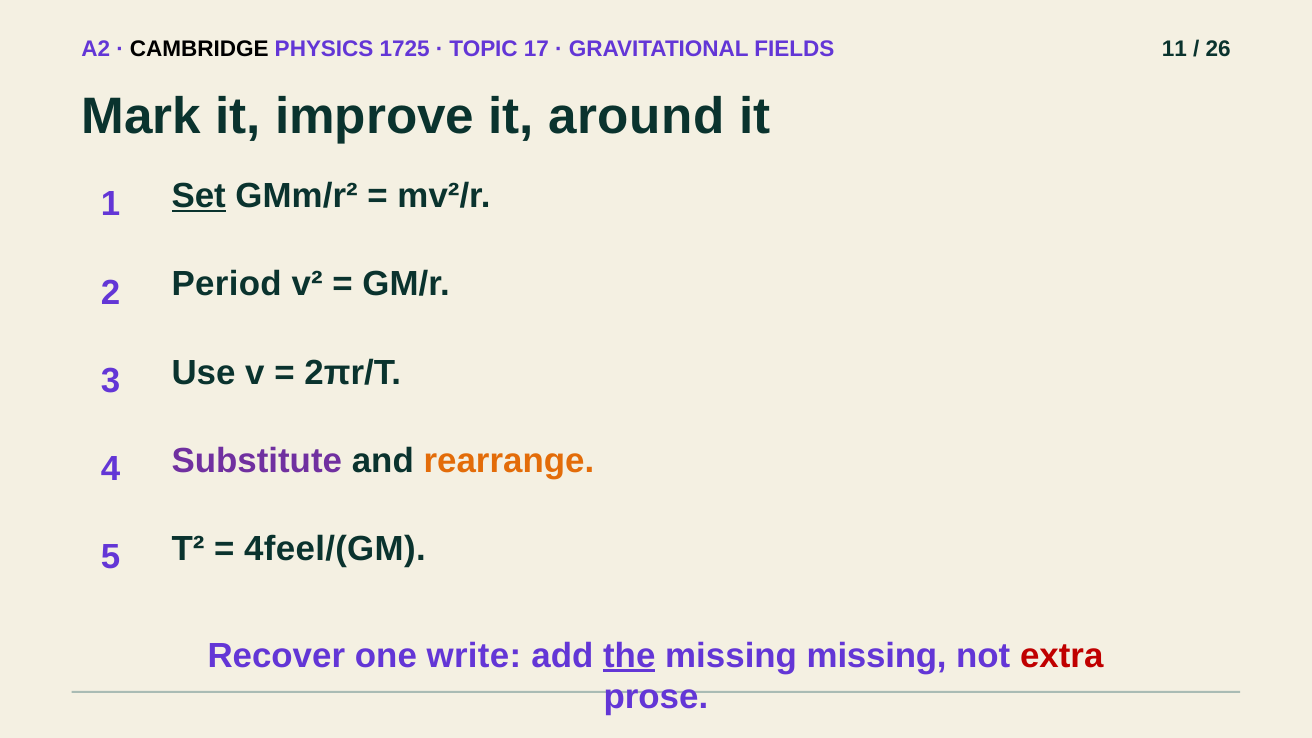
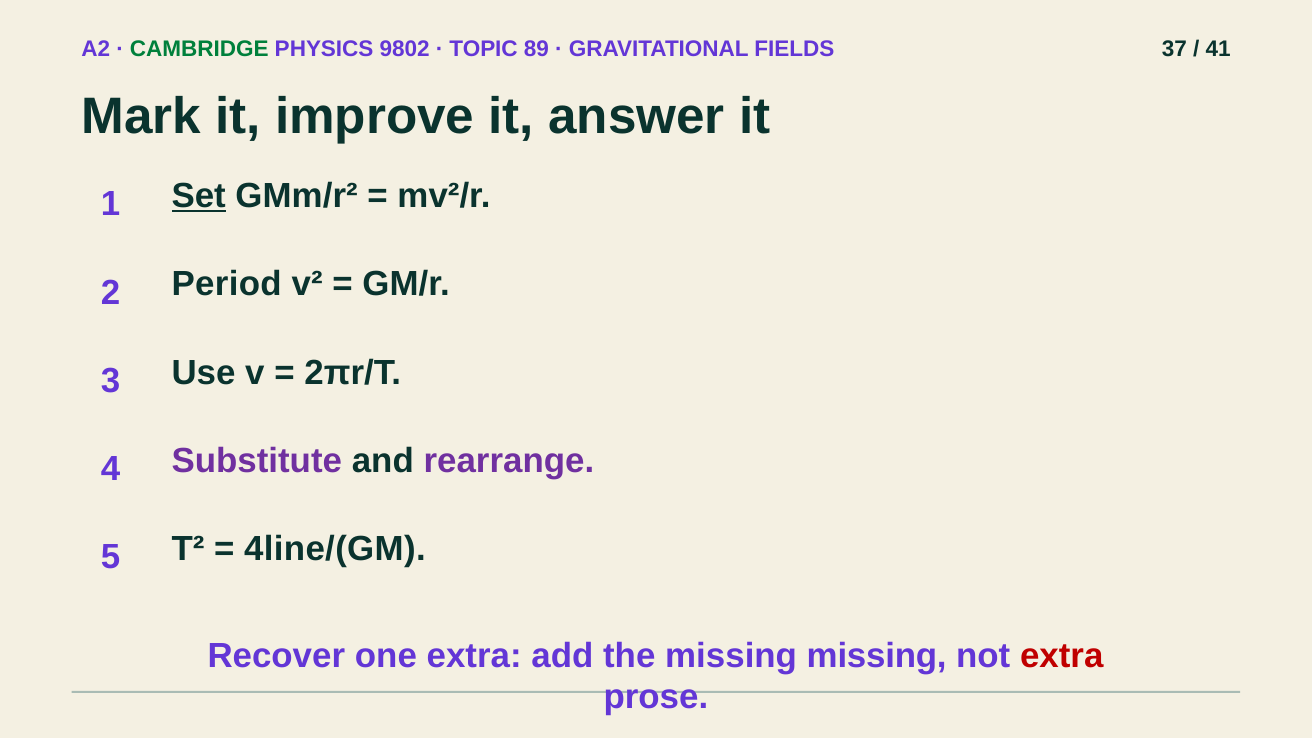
CAMBRIDGE colour: black -> green (199, 49)
1725: 1725 -> 9802 (405, 49)
17: 17 -> 89 (536, 49)
11: 11 -> 37 (1174, 49)
26: 26 -> 41 (1218, 49)
around: around -> answer (637, 117)
rearrange colour: orange -> purple (509, 461)
4feel/(GM: 4feel/(GM -> 4line/(GM (335, 549)
one write: write -> extra (474, 656)
the underline: present -> none (629, 656)
